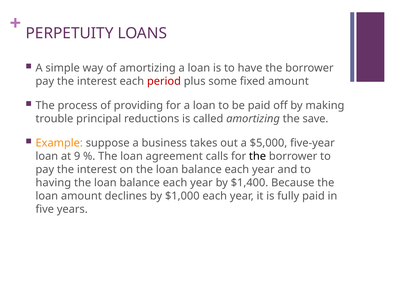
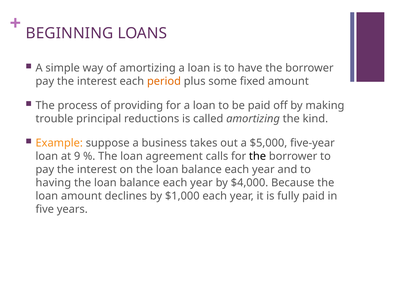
PERPETUITY: PERPETUITY -> BEGINNING (70, 33)
period colour: red -> orange (164, 81)
save: save -> kind (315, 119)
$1,400: $1,400 -> $4,000 (250, 183)
